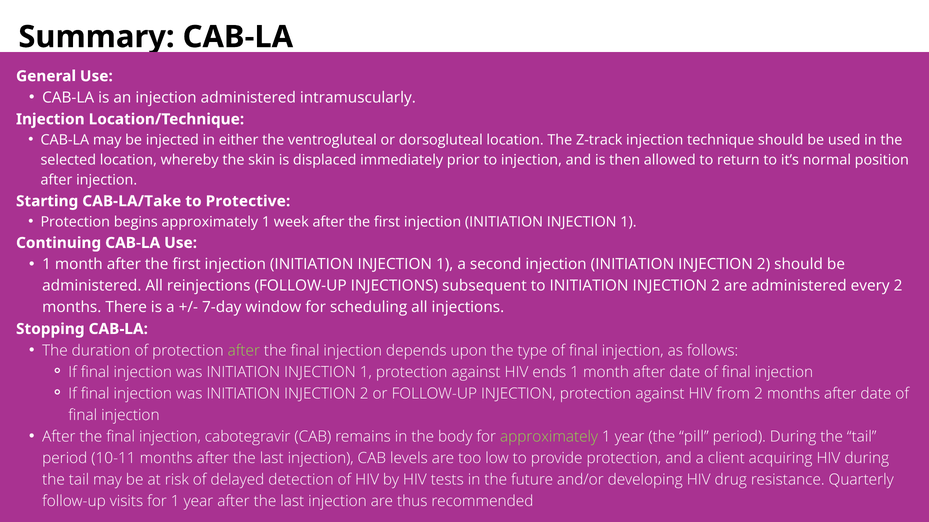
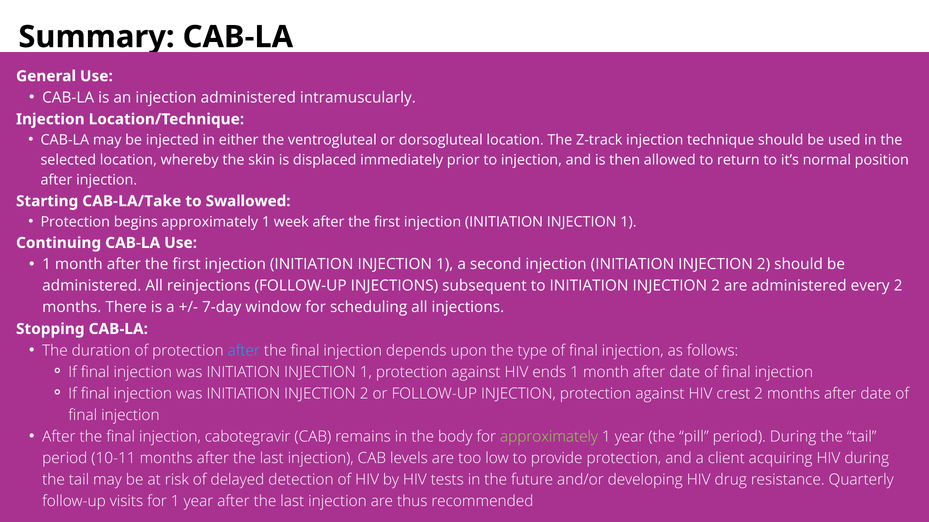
Protective: Protective -> Swallowed (248, 201)
after colour: light green -> light blue (244, 351)
from: from -> crest (733, 394)
